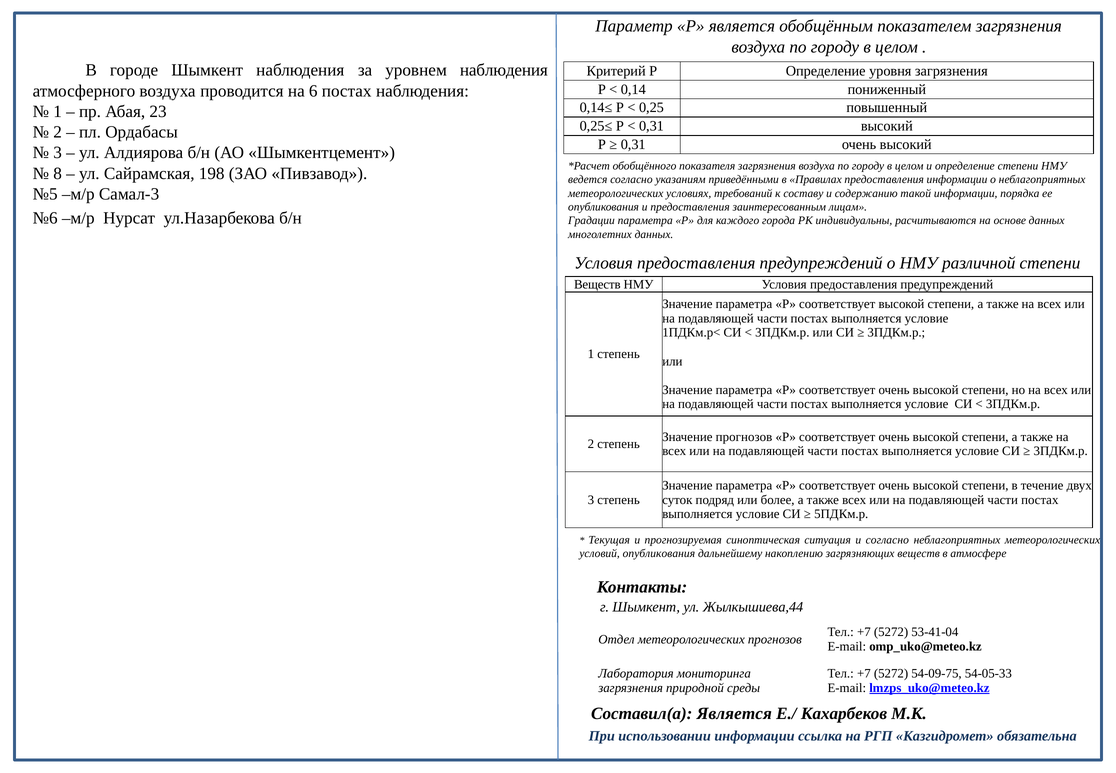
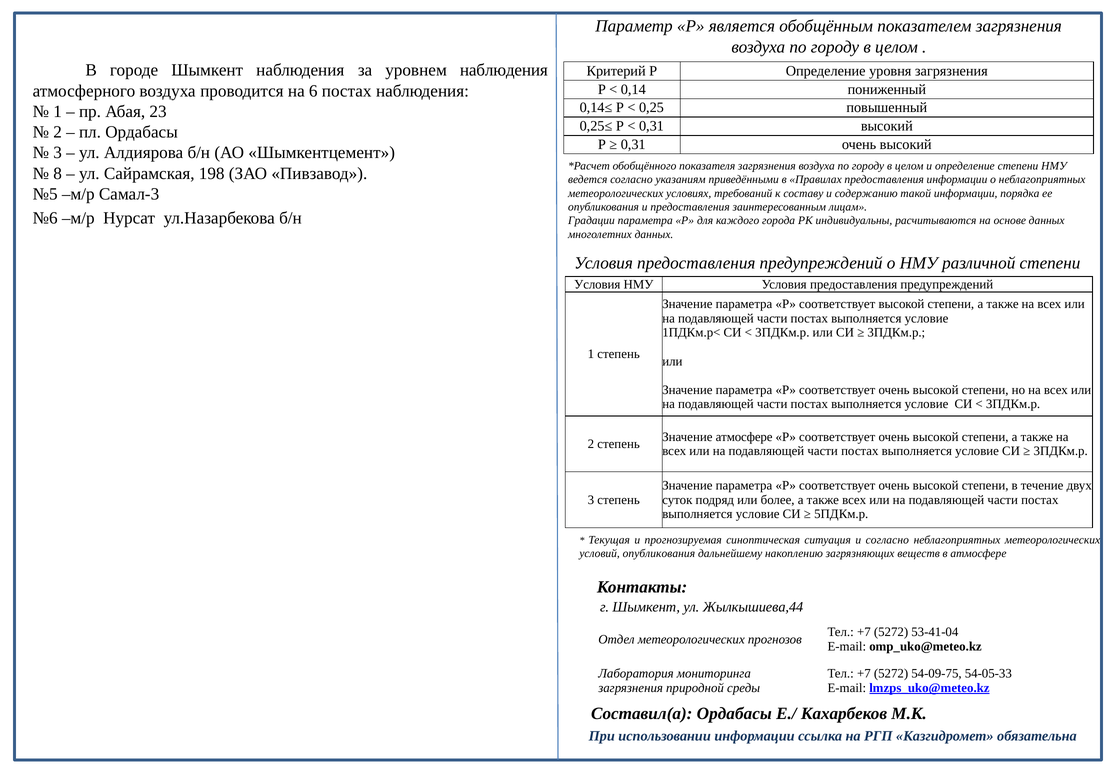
Веществ: Веществ -> Условия (597, 284)
Значение прогнозов: прогнозов -> атмосфере (744, 437)
Составил(а Является: Является -> Ордабасы (734, 713)
